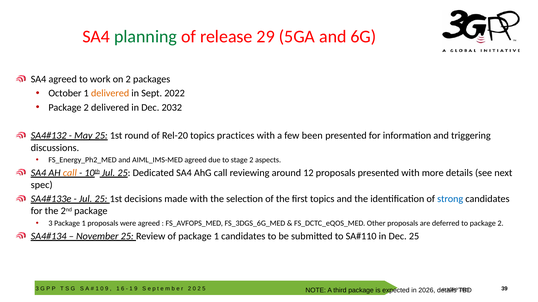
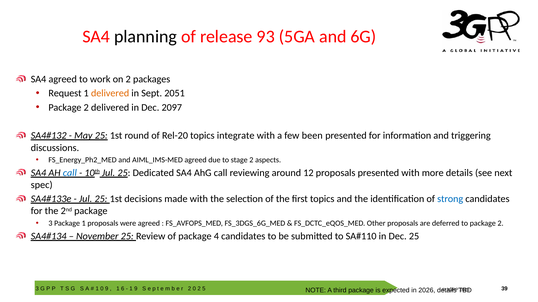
planning colour: green -> black (146, 37)
29: 29 -> 93 (266, 37)
October: October -> Request (65, 94)
2022: 2022 -> 2051 (175, 94)
2032: 2032 -> 2097 (172, 108)
practices: practices -> integrate (236, 136)
call colour: orange -> blue (70, 173)
of package 1: 1 -> 4 (216, 237)
